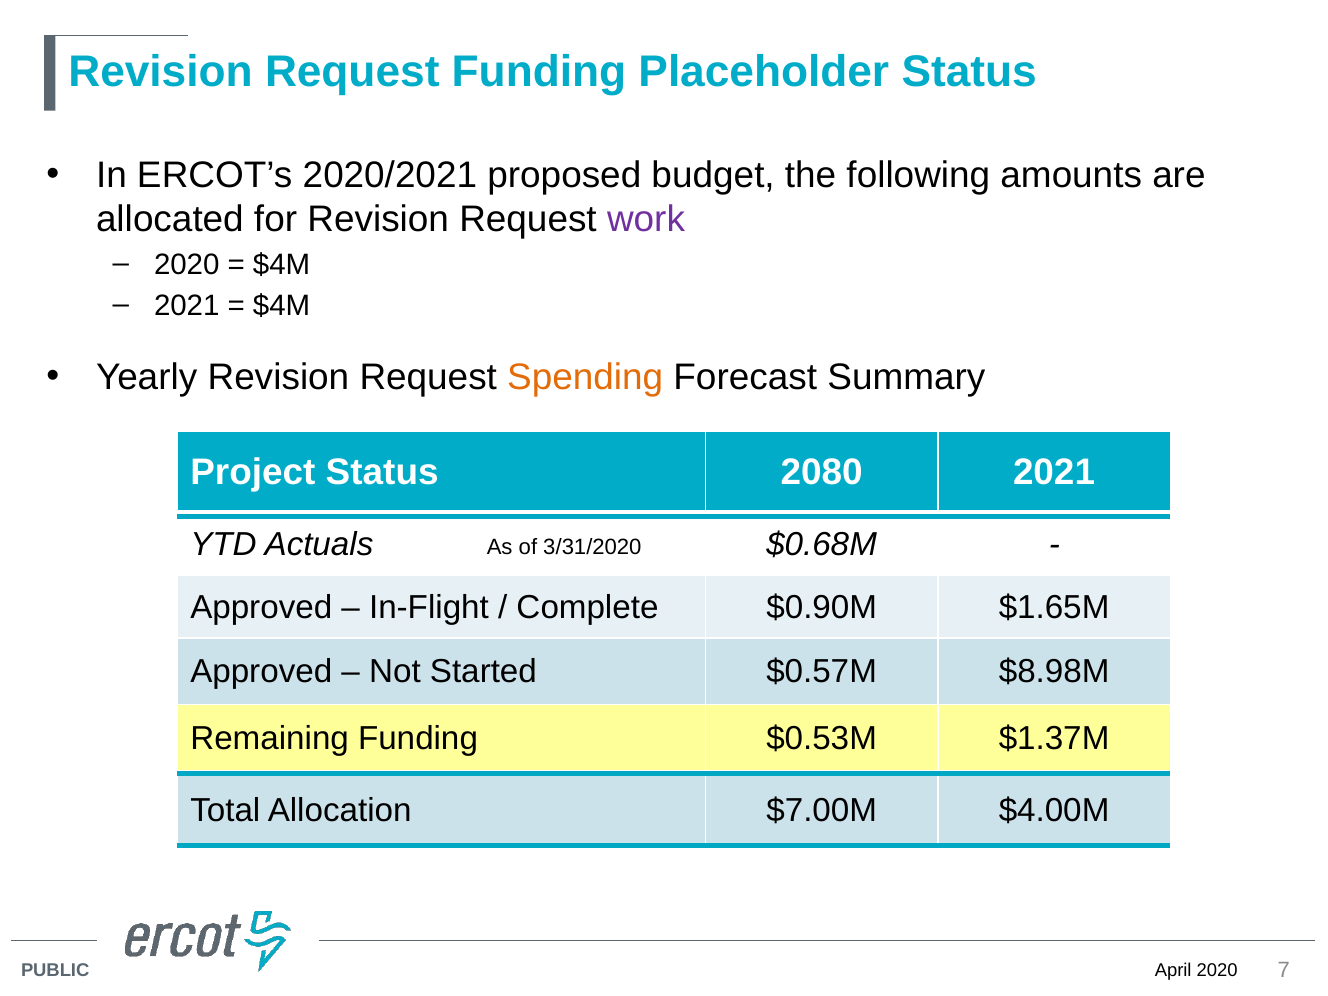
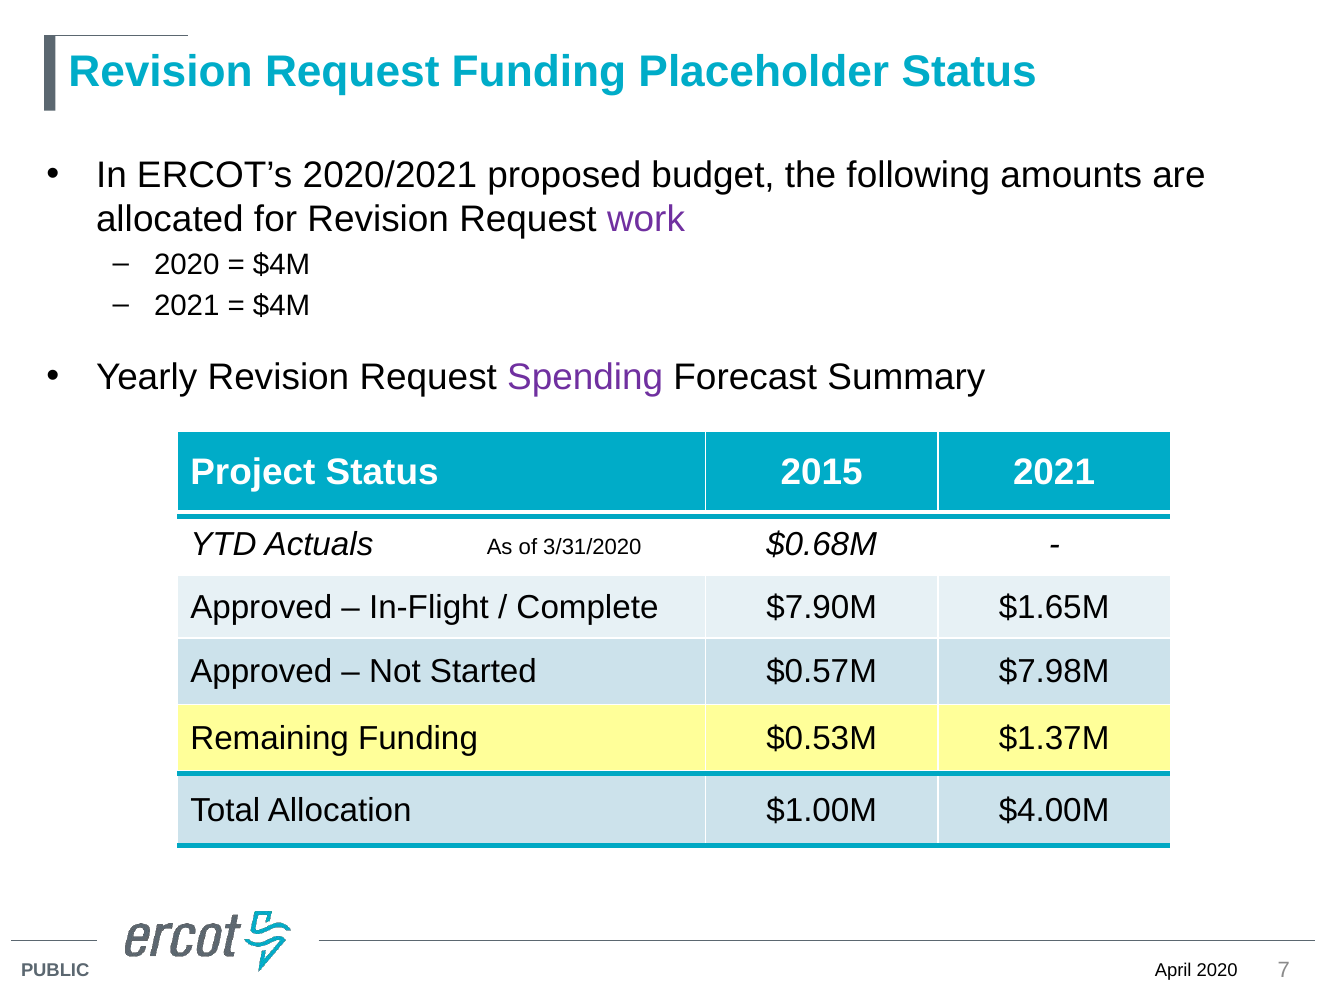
Spending colour: orange -> purple (585, 377)
2080: 2080 -> 2015 (822, 473)
$0.90M: $0.90M -> $7.90M (822, 607)
$8.98M: $8.98M -> $7.98M (1054, 672)
$7.00M: $7.00M -> $1.00M (822, 810)
